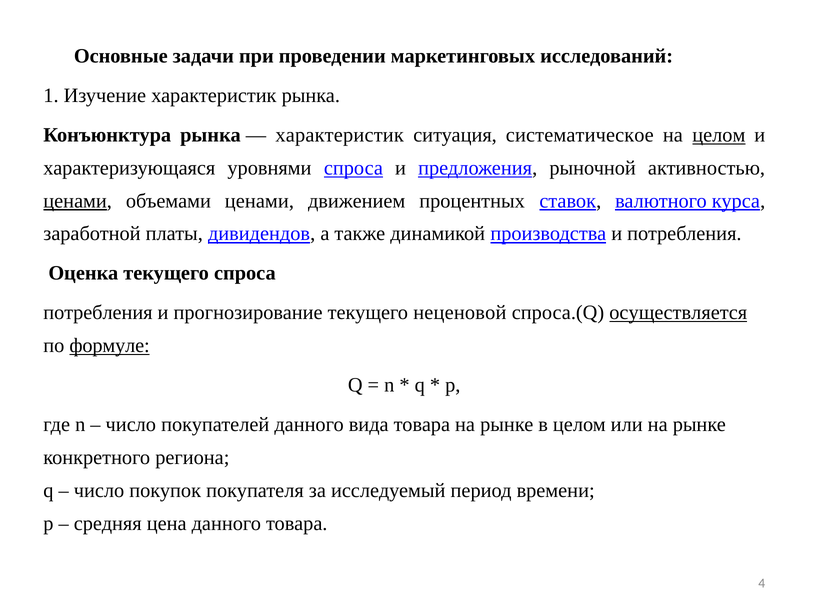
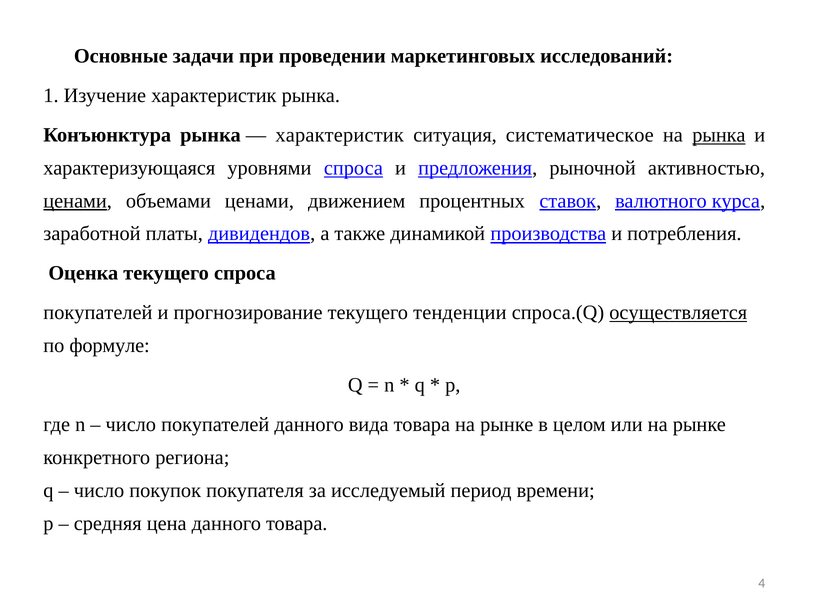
на целом: целом -> рынка (719, 135)
потребления: потребления -> покупателей (98, 312)
неценовой: неценовой -> тенденции (460, 312)
формуле underline: present -> none (110, 345)
